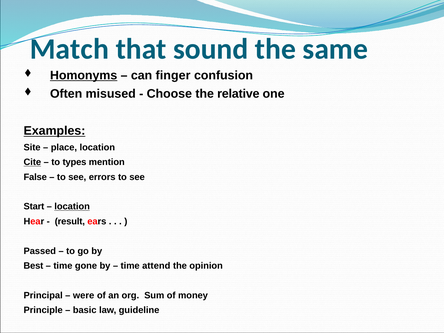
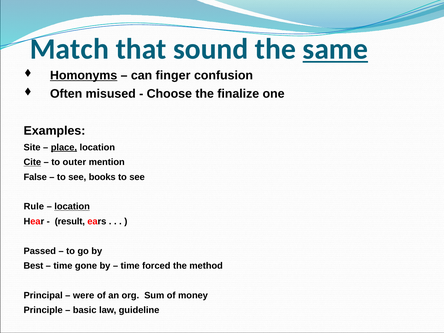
same underline: none -> present (335, 49)
relative: relative -> finalize (238, 94)
Examples underline: present -> none (55, 131)
place underline: none -> present (64, 147)
types: types -> outer (74, 162)
errors: errors -> books (102, 177)
Start: Start -> Rule (34, 207)
attend: attend -> forced (156, 266)
opinion: opinion -> method (206, 266)
